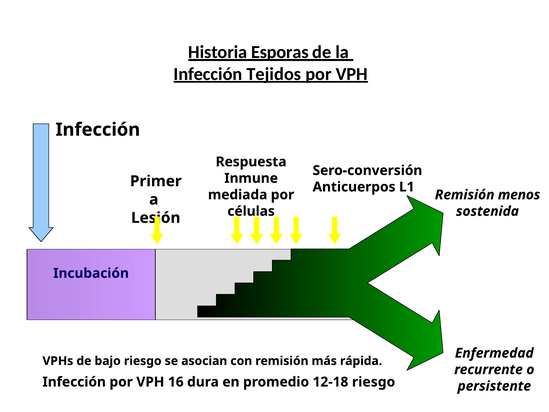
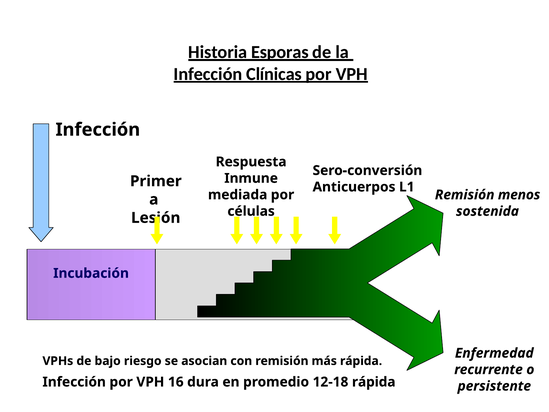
Tejidos: Tejidos -> Clínicas (274, 74)
12-18 riesgo: riesgo -> rápida (374, 382)
